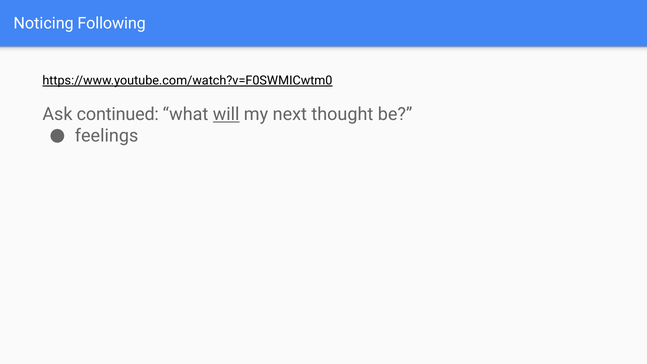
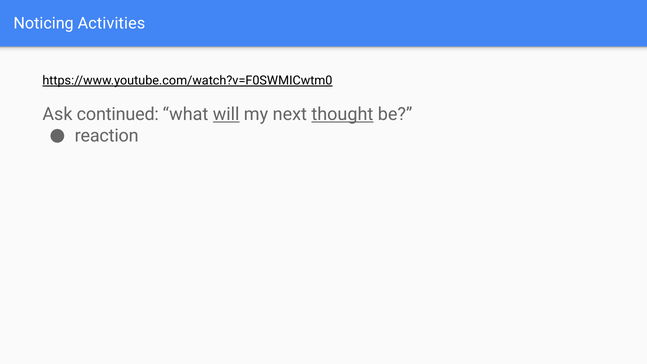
Following: Following -> Activities (111, 24)
thought underline: none -> present (342, 114)
feelings: feelings -> reaction (107, 136)
